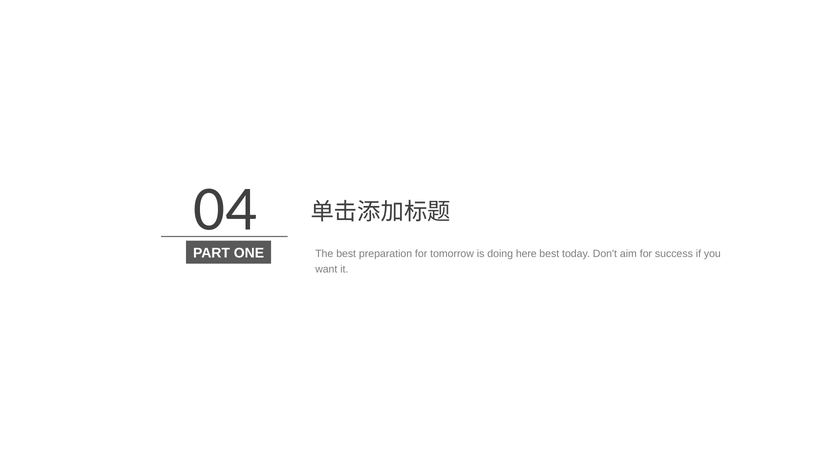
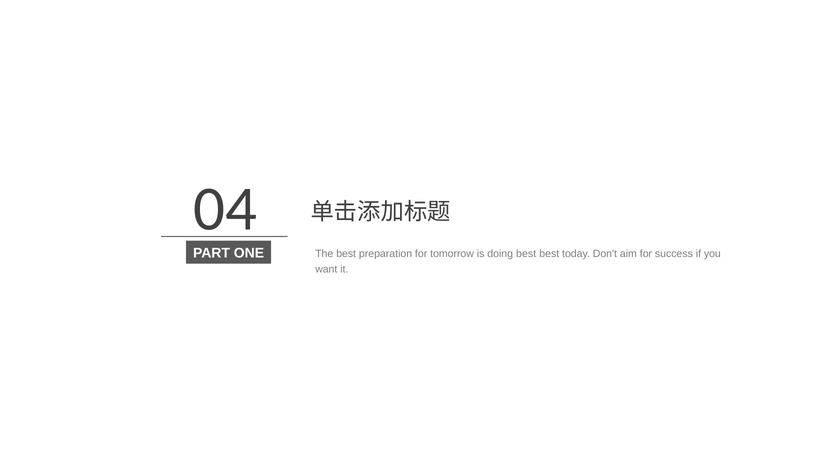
doing here: here -> best (526, 254)
